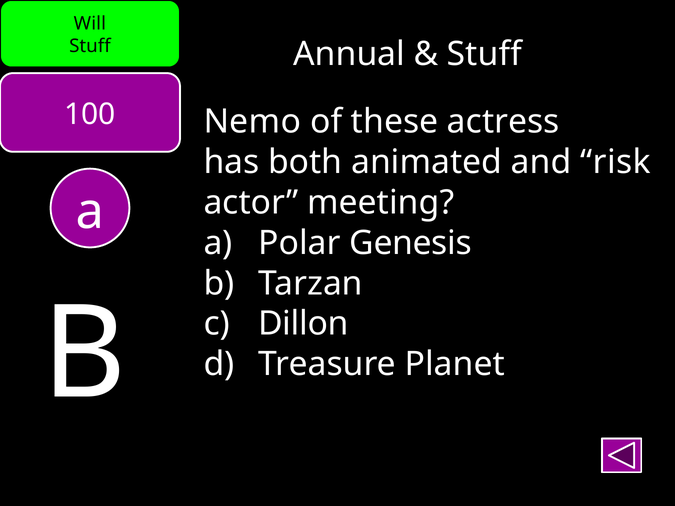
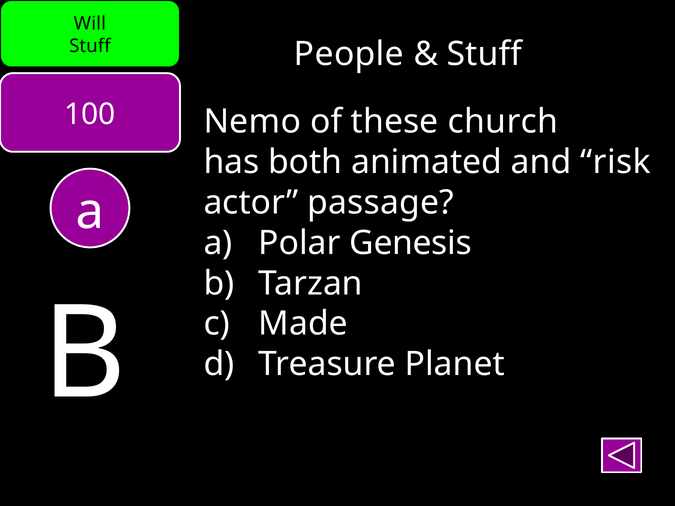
Annual: Annual -> People (349, 54)
actress: actress -> church (503, 122)
meeting: meeting -> passage (381, 203)
Dillon: Dillon -> Made (303, 324)
